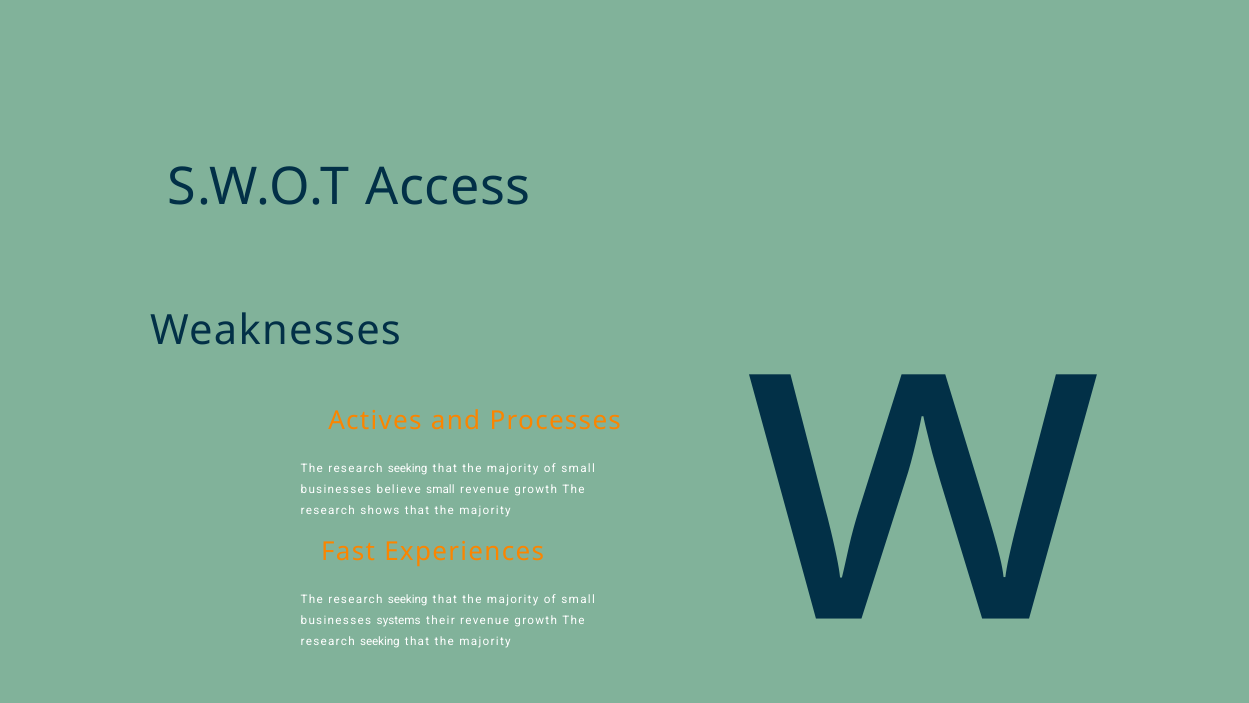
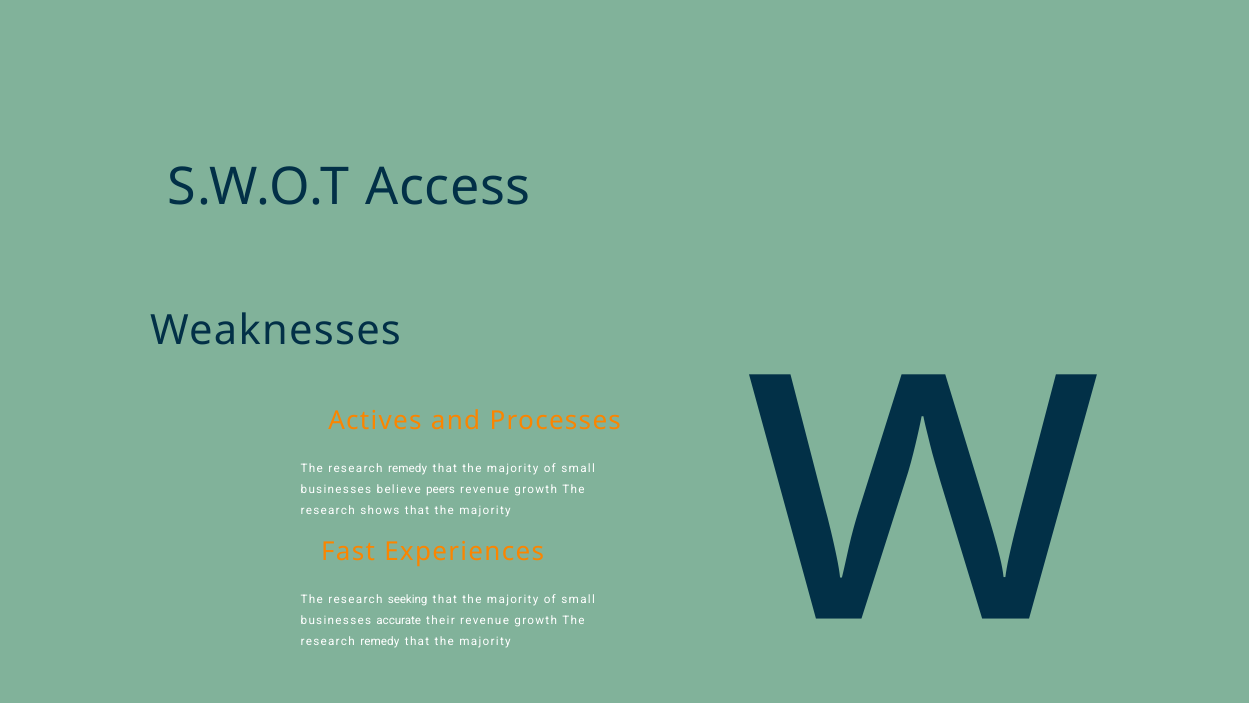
seeking: seeking -> remedy (408, 468)
believe small: small -> peers (441, 490)
systems: systems -> accurate (399, 620)
seeking: seeking -> remedy (380, 642)
